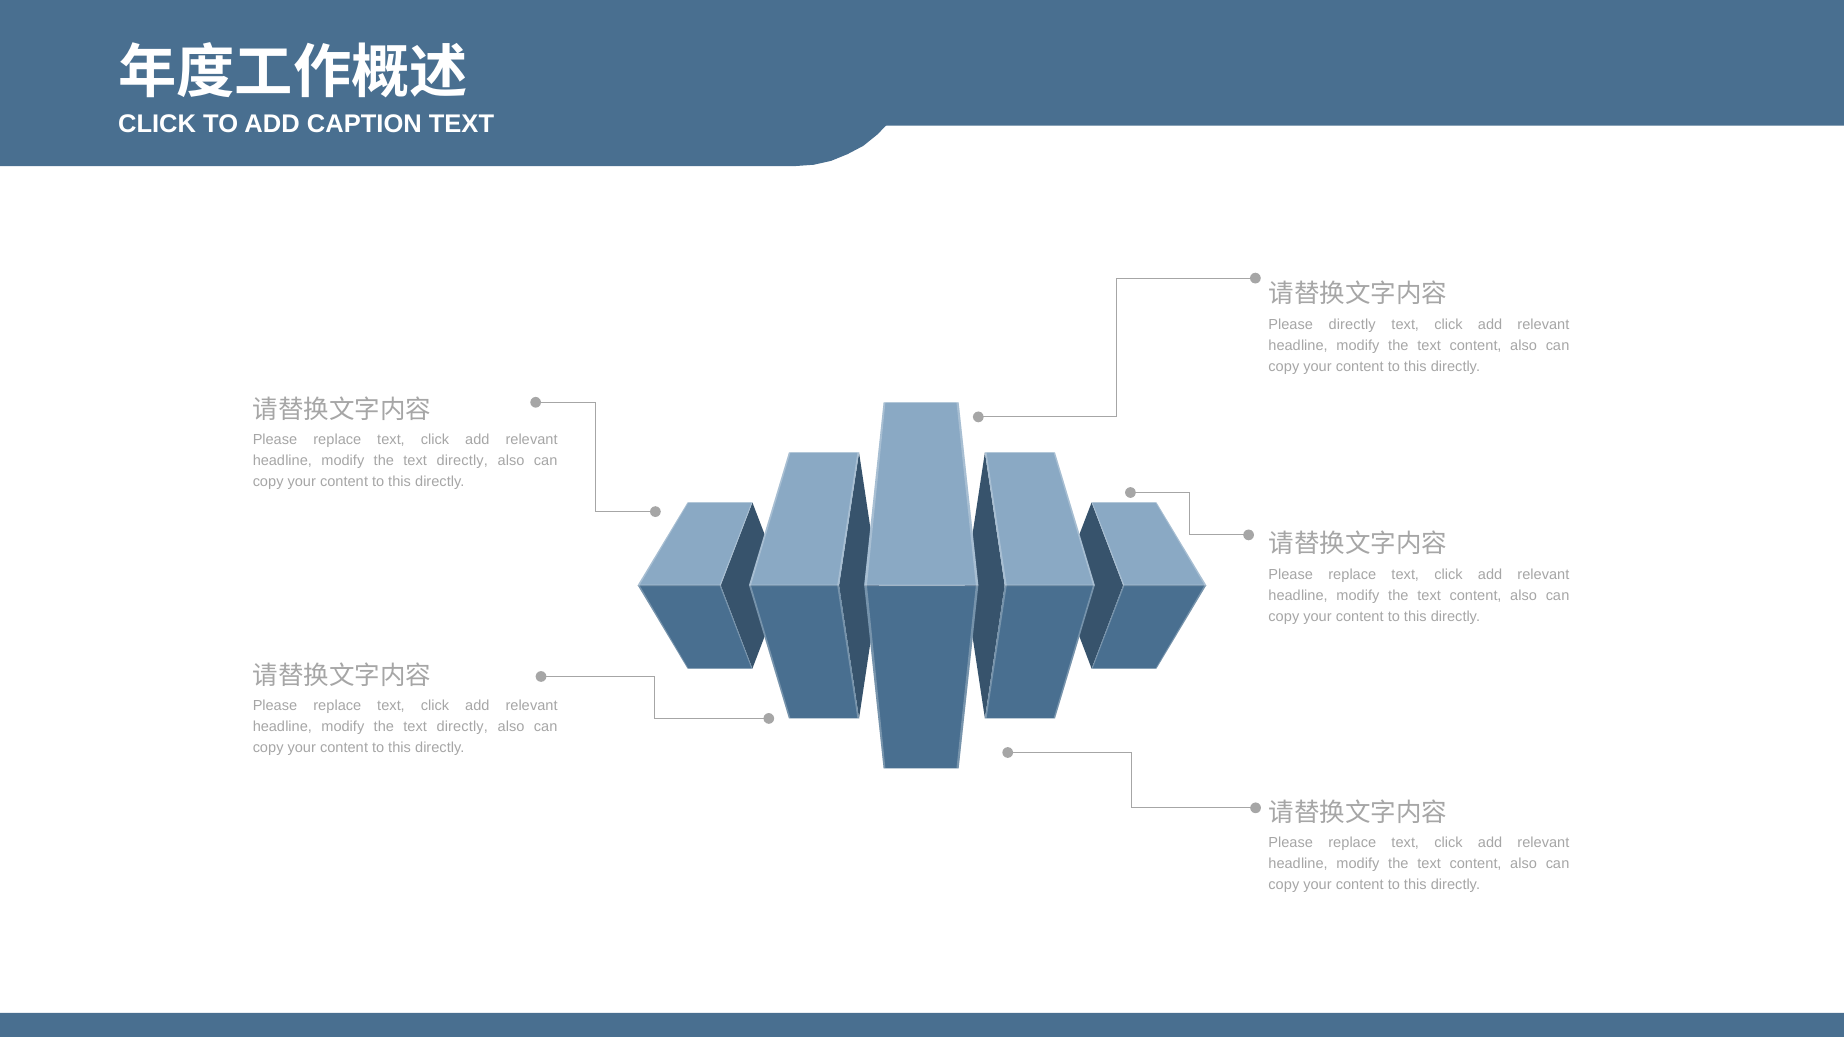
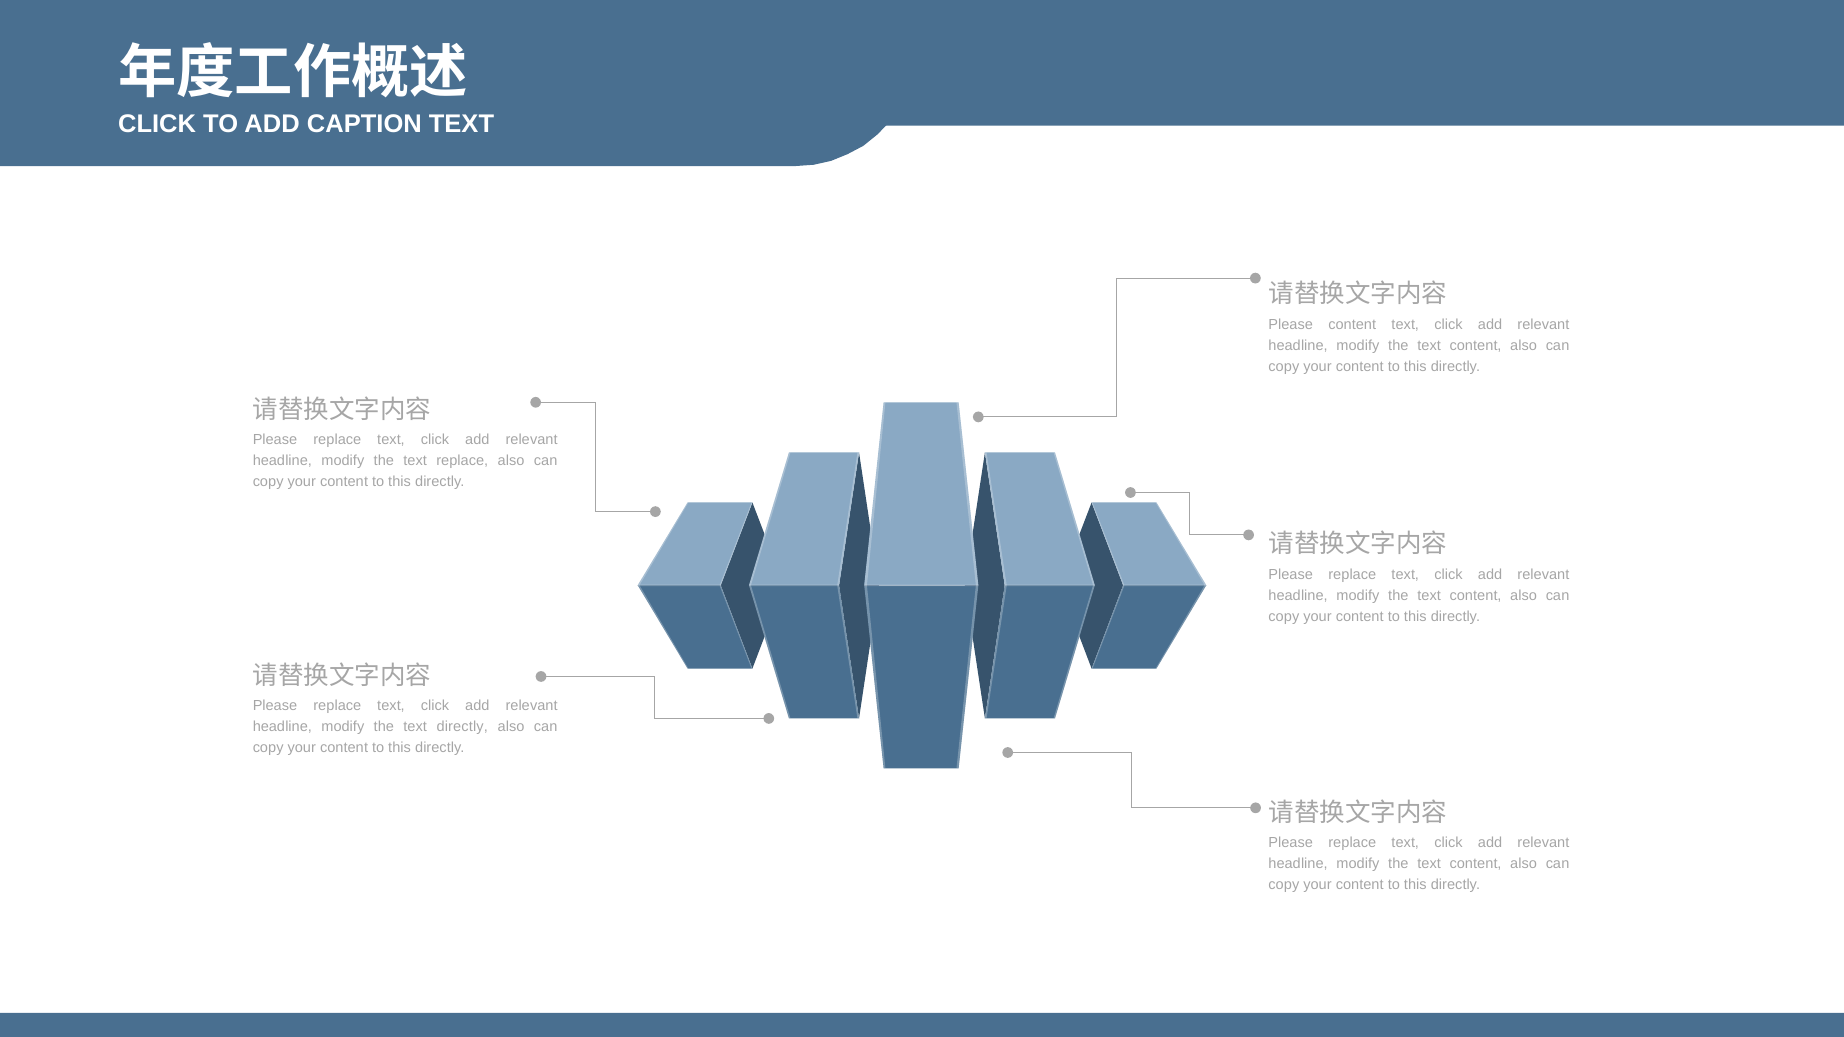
Please directly: directly -> content (1352, 324)
directly: directly -> replace (462, 461)
